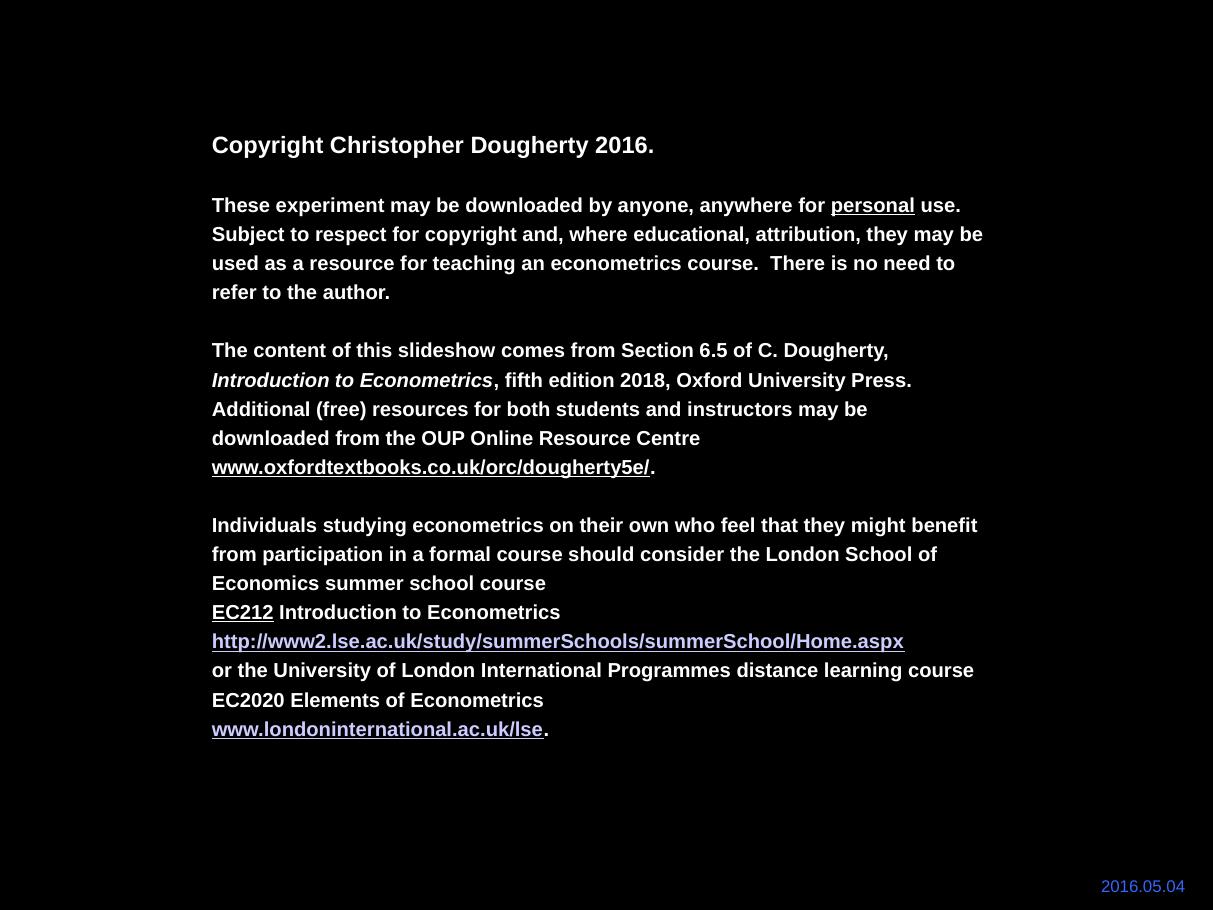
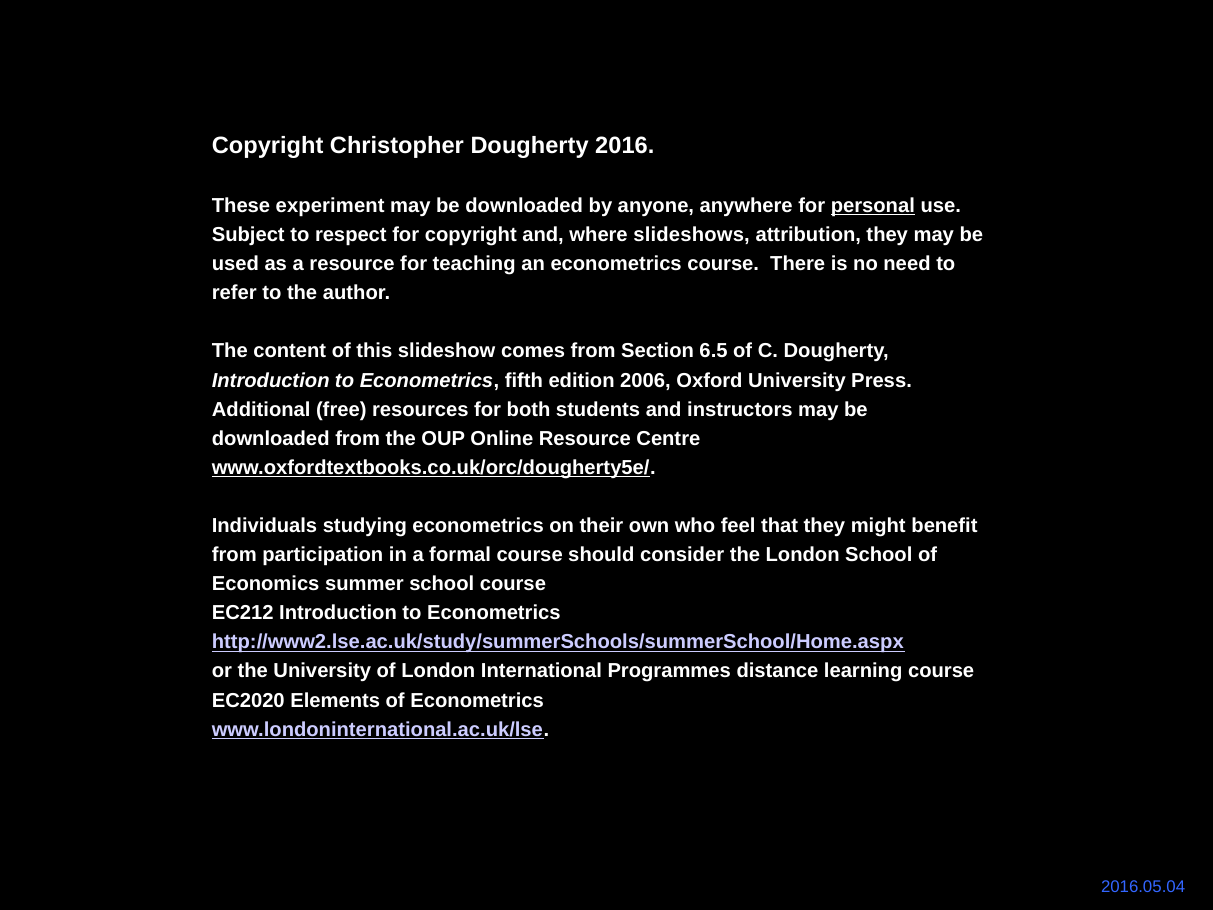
educational: educational -> slideshows (692, 235)
2018: 2018 -> 2006 (646, 380)
EC212 underline: present -> none (243, 613)
